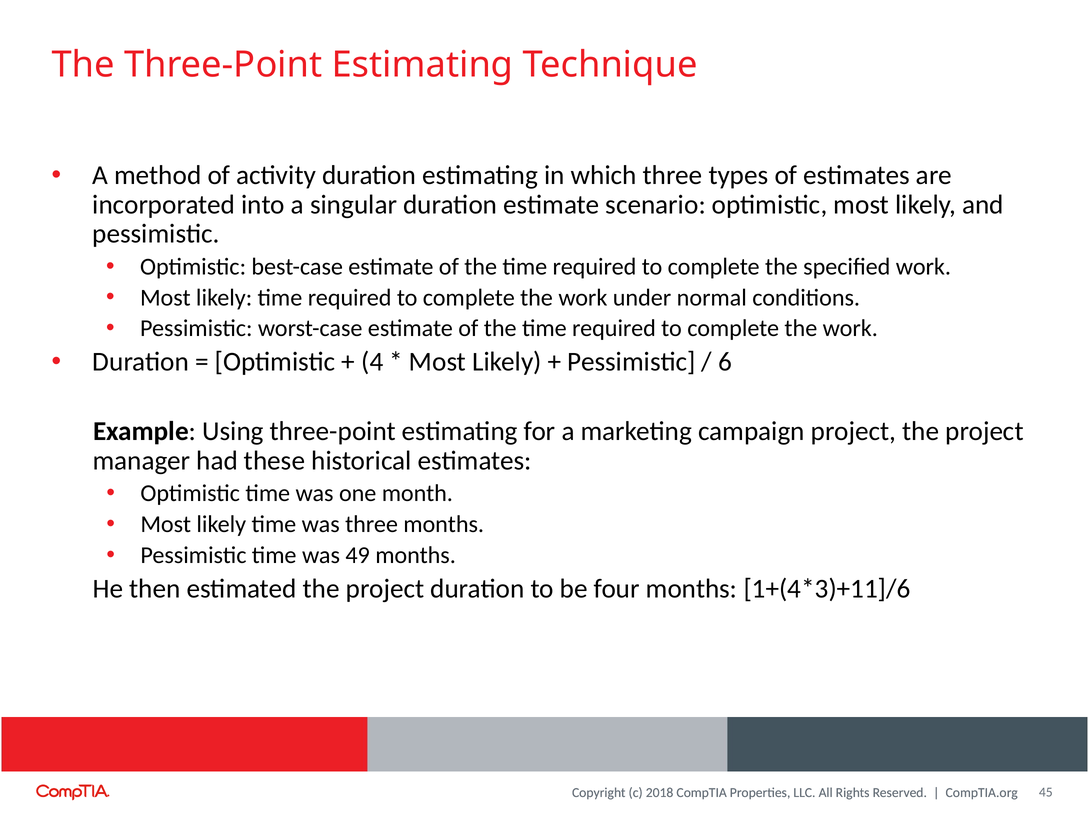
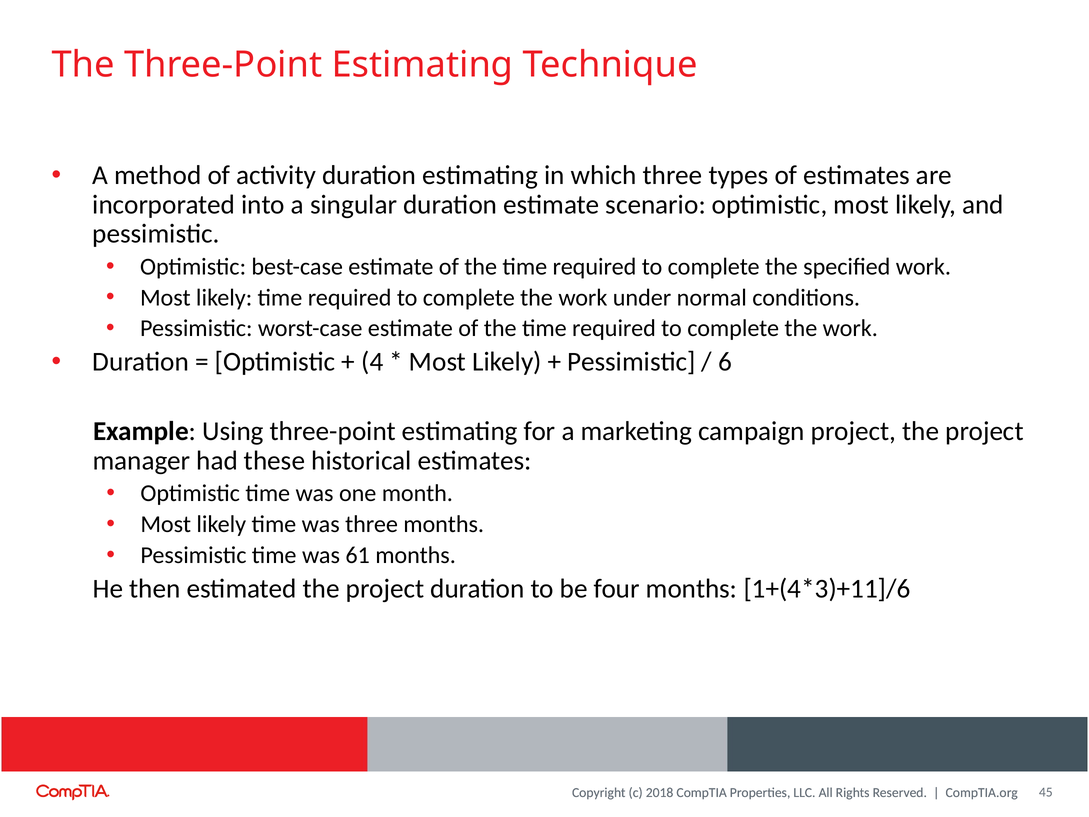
49: 49 -> 61 (358, 555)
